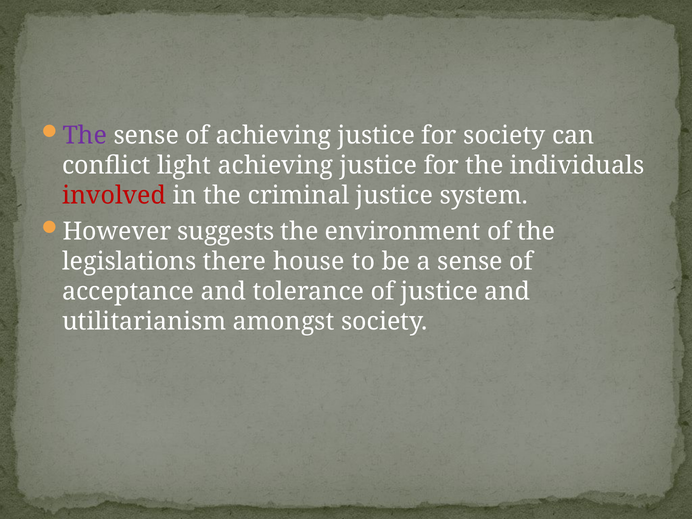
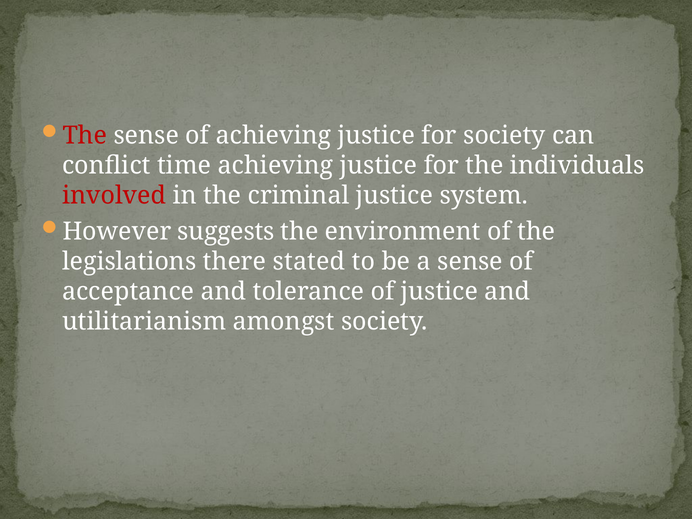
The colour: purple -> red (85, 136)
light: light -> time (184, 166)
house: house -> stated (309, 261)
